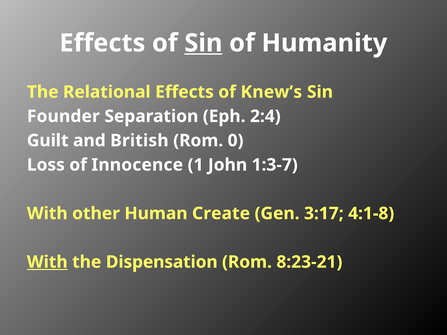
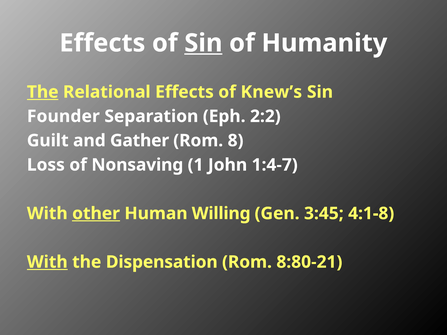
The underline: none -> present (43, 92)
2:4: 2:4 -> 2:2 (265, 116)
British: British -> Gather (140, 141)
0: 0 -> 8 (236, 141)
Innocence: Innocence -> Nonsaving (137, 165)
1:3-7: 1:3-7 -> 1:4-7 (275, 165)
other underline: none -> present (96, 214)
Create: Create -> Willing (221, 214)
3:17: 3:17 -> 3:45 (324, 214)
8:23-21: 8:23-21 -> 8:80-21 (309, 262)
